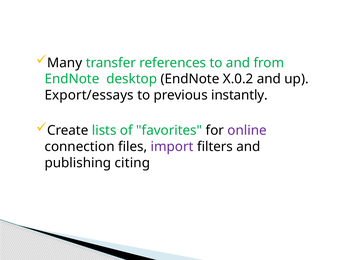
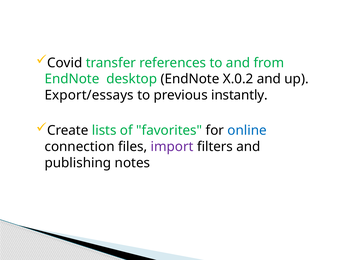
Many: Many -> Covid (65, 63)
online colour: purple -> blue (247, 130)
citing: citing -> notes (132, 163)
